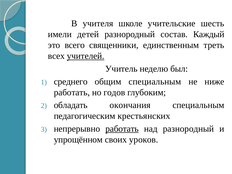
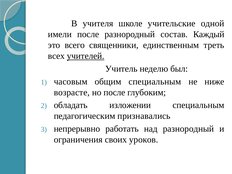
шесть: шесть -> одной (213, 24)
имели детей: детей -> после (88, 34)
среднего: среднего -> часовым (71, 82)
работать: работать -> возрасте (72, 92)
но годов: годов -> после (114, 92)
окончания: окончания -> изложении (130, 105)
крестьянских: крестьянских -> признавались (144, 116)
работать underline: present -> none (122, 129)
упрощённом: упрощённом -> ограничения (78, 140)
